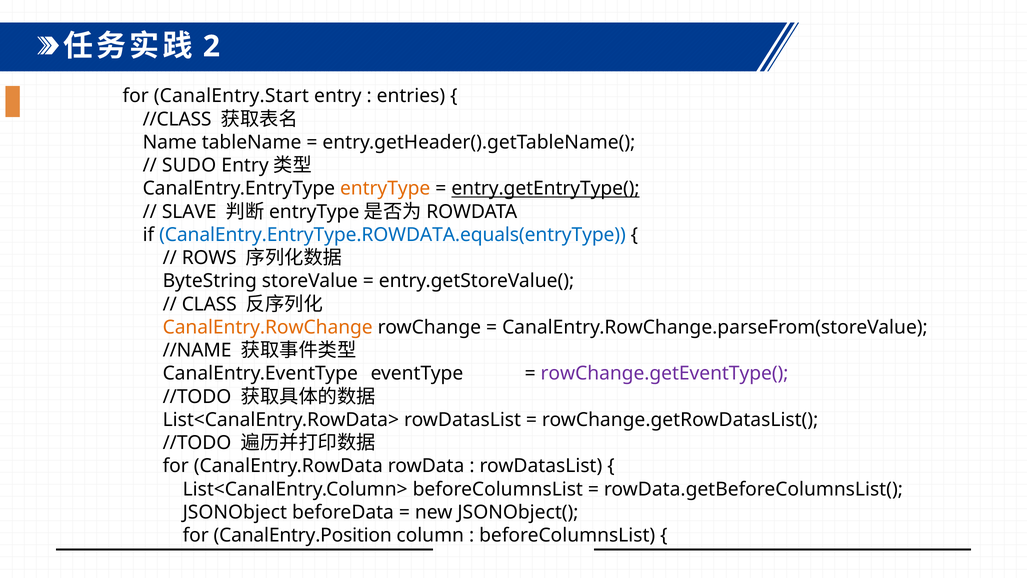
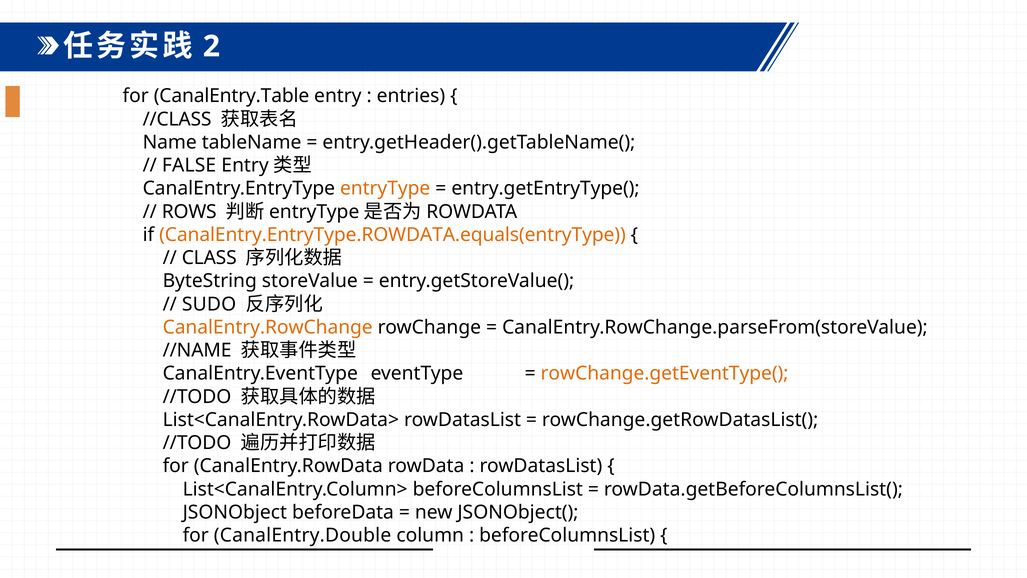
CanalEntry.Start: CanalEntry.Start -> CanalEntry.Table (231, 96)
SUDO: SUDO -> FALSE (189, 165)
entry.getEntryType( underline: present -> none (545, 189)
SLAVE: SLAVE -> ROWS (189, 212)
CanalEntry.EntryType.ROWDATA.equals(entryType colour: blue -> orange (393, 235)
ROWS: ROWS -> CLASS (209, 258)
CLASS: CLASS -> SUDO (209, 304)
rowChange.getEventType( colour: purple -> orange (665, 373)
CanalEntry.Position: CanalEntry.Position -> CanalEntry.Double (303, 535)
